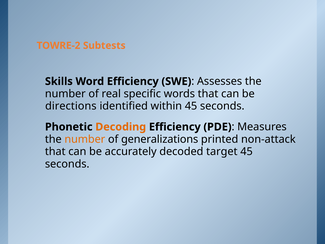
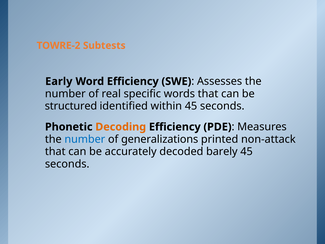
Skills: Skills -> Early (59, 81)
directions: directions -> structured (71, 106)
number colour: orange -> blue (85, 139)
target: target -> barely (222, 151)
